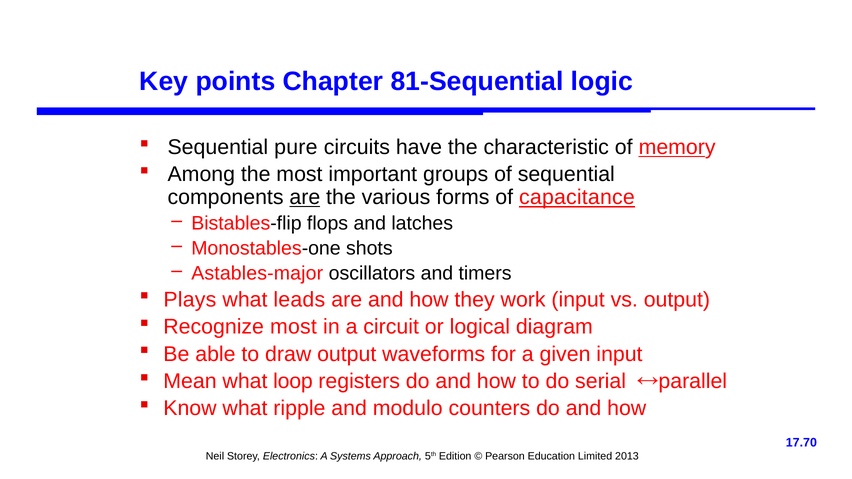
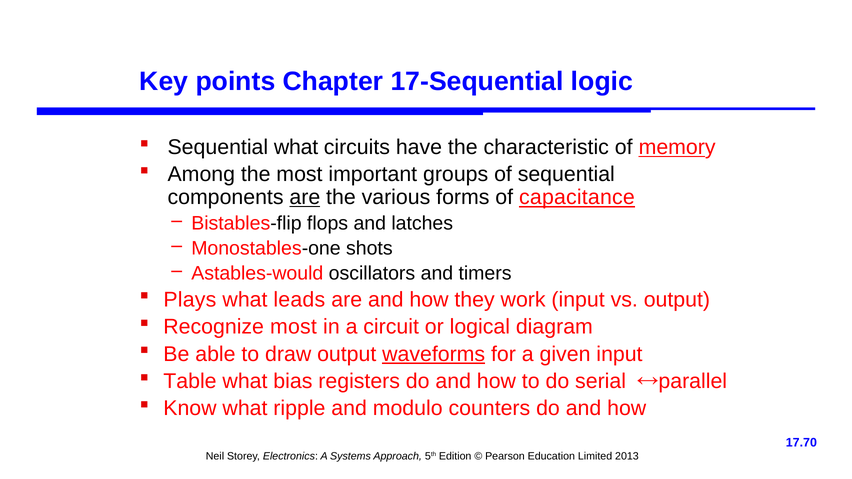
81-Sequential: 81-Sequential -> 17-Sequential (477, 82)
Sequential pure: pure -> what (296, 147)
Astables-major: Astables-major -> Astables-would (257, 273)
waveforms underline: none -> present (434, 354)
Mean: Mean -> Table (190, 381)
loop: loop -> bias (293, 381)
